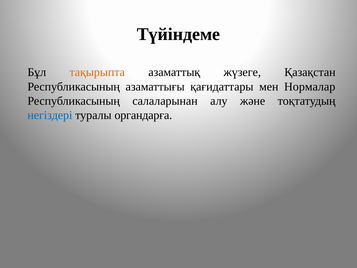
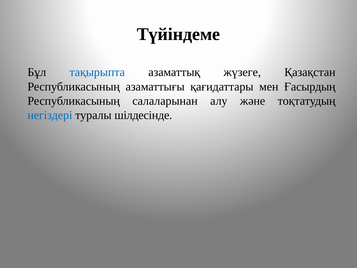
тақырыпта colour: orange -> blue (97, 72)
Нормалар: Нормалар -> Ғасырдың (310, 87)
органдарға: органдарға -> шілдесінде (143, 115)
